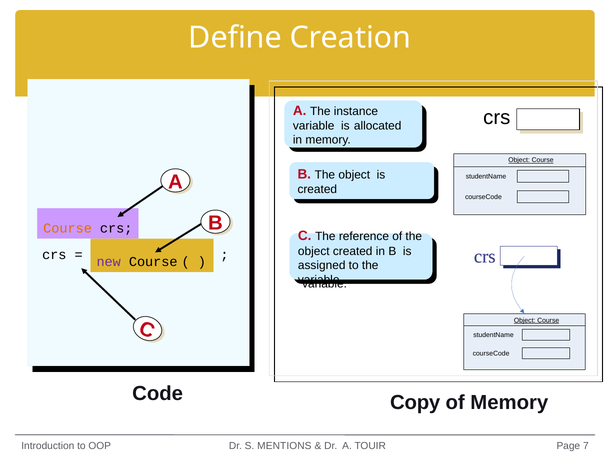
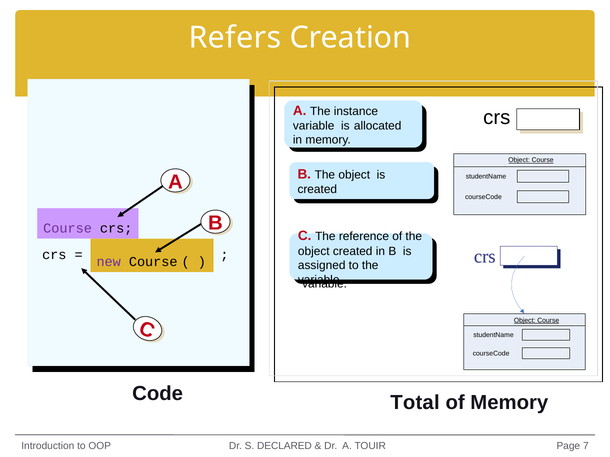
Define: Define -> Refers (235, 38)
Course colour: orange -> purple (68, 229)
Copy: Copy -> Total (415, 403)
MENTIONS: MENTIONS -> DECLARED (284, 446)
